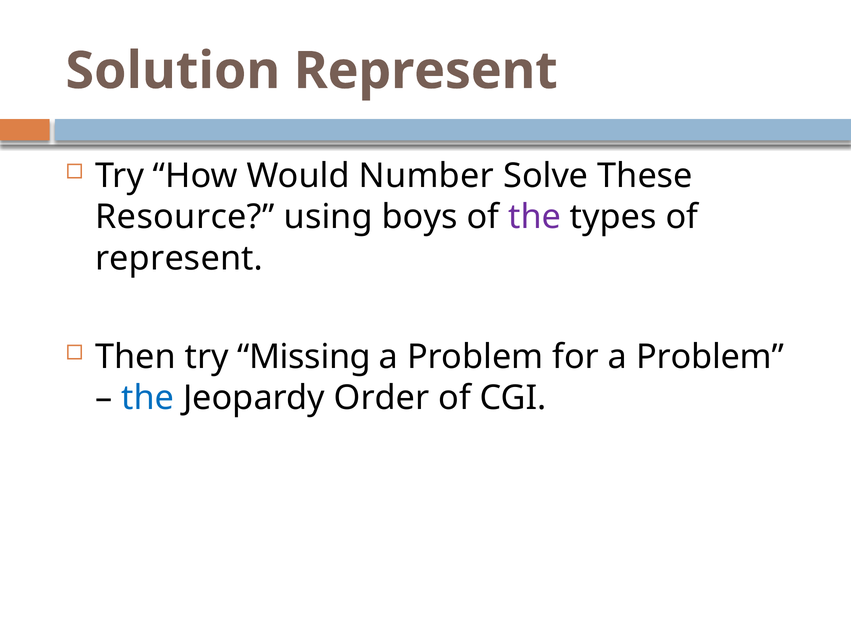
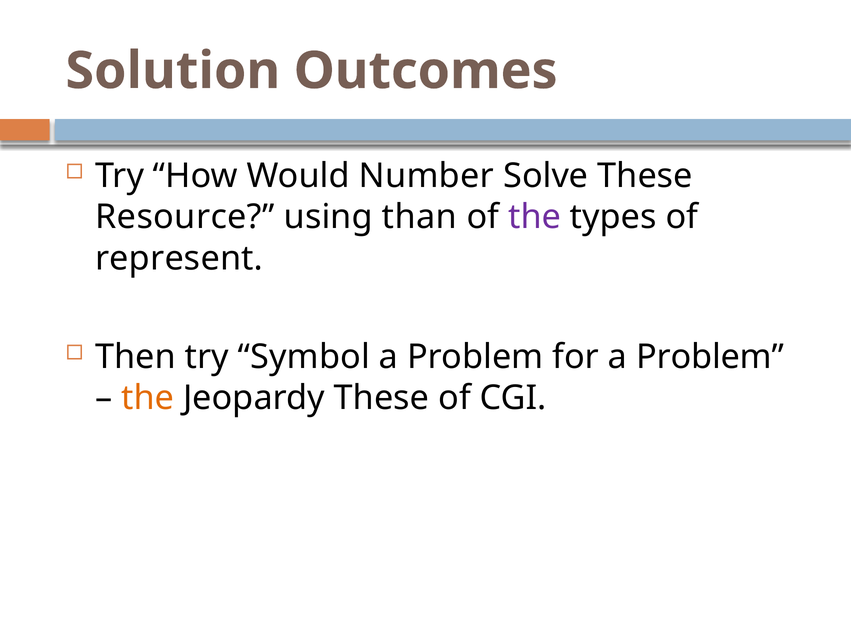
Solution Represent: Represent -> Outcomes (426, 71)
boys: boys -> than (419, 217)
Missing: Missing -> Symbol (304, 357)
the colour: blue -> orange (148, 398)
Jeopardy Order: Order -> These (382, 398)
